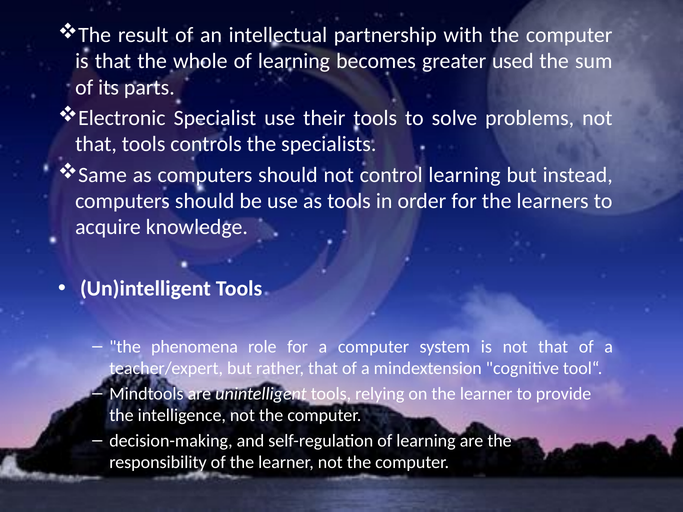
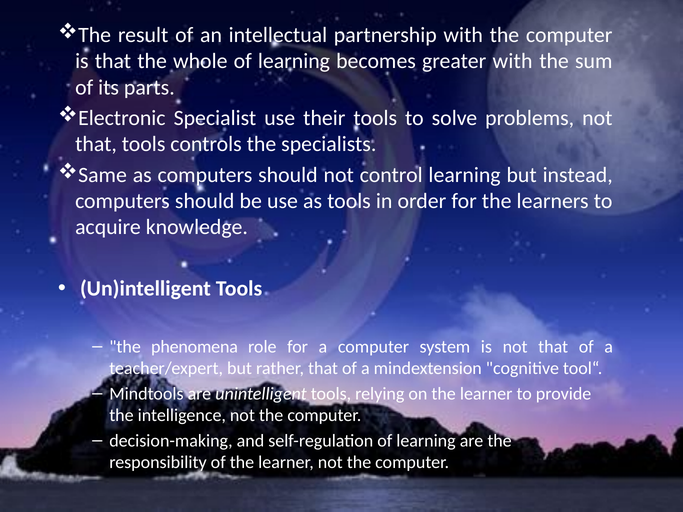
greater used: used -> with (513, 61)
